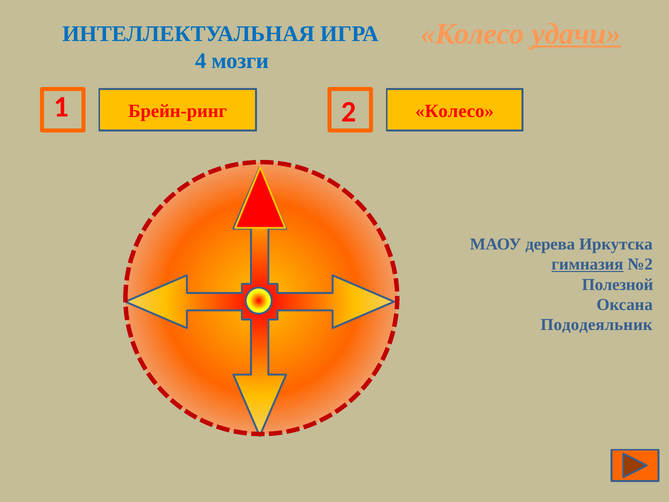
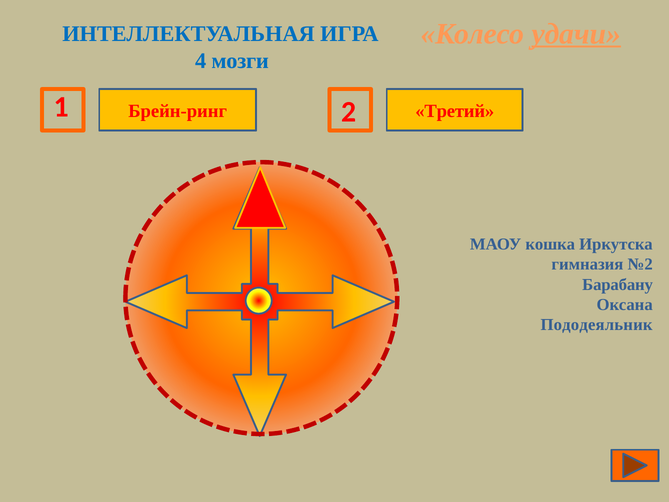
Брейн-ринг Колесо: Колесо -> Третий (455, 111)
дерева: дерева -> кошка (550, 244)
гимназия underline: present -> none (587, 264)
Полезной: Полезной -> Барабану (618, 284)
